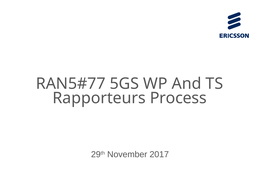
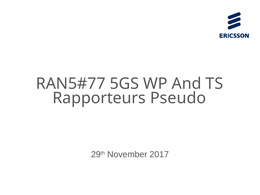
Process: Process -> Pseudo (178, 98)
